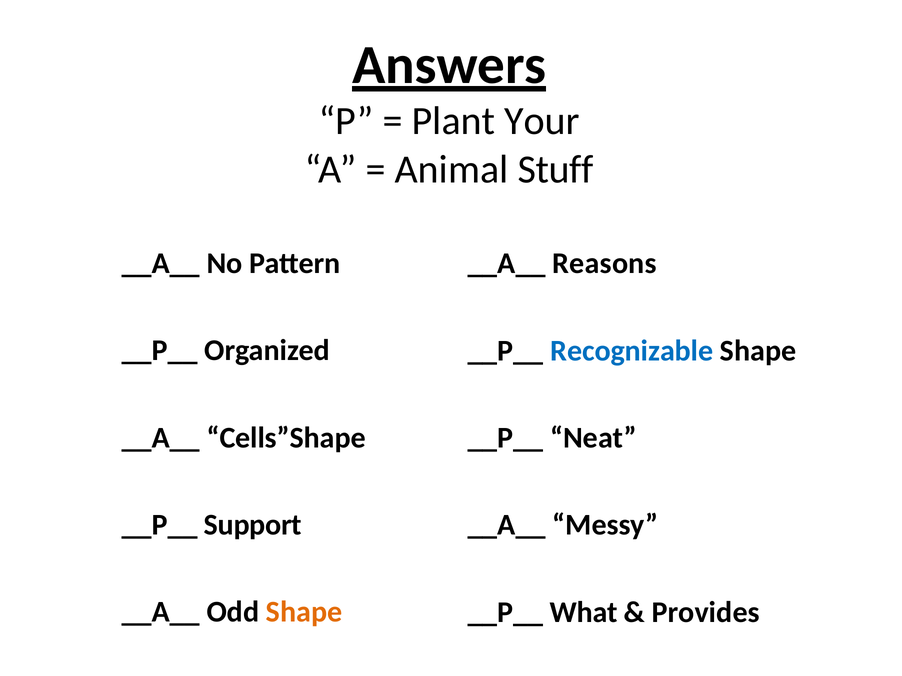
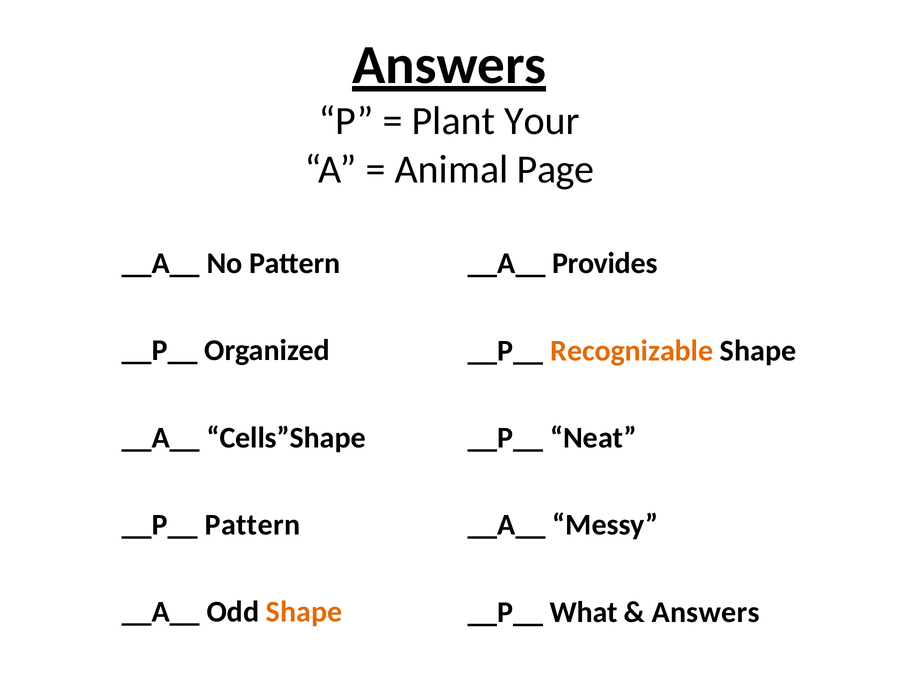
Stuff: Stuff -> Page (556, 169)
Reasons: Reasons -> Provides (605, 264)
Recognizable colour: blue -> orange (632, 351)
__P__ Support: Support -> Pattern (252, 525)
Provides: Provides -> Answers (706, 613)
